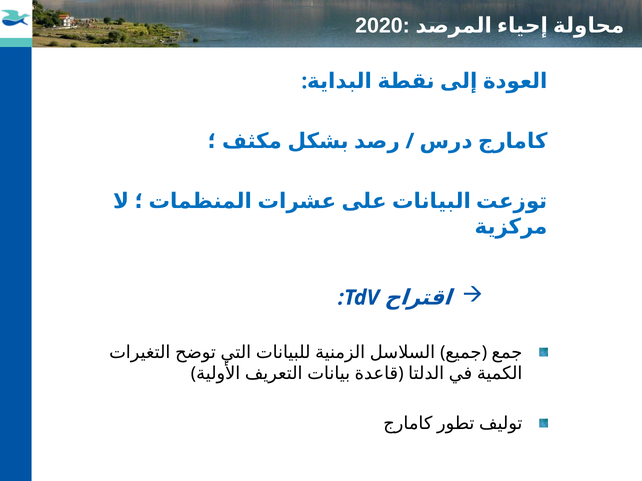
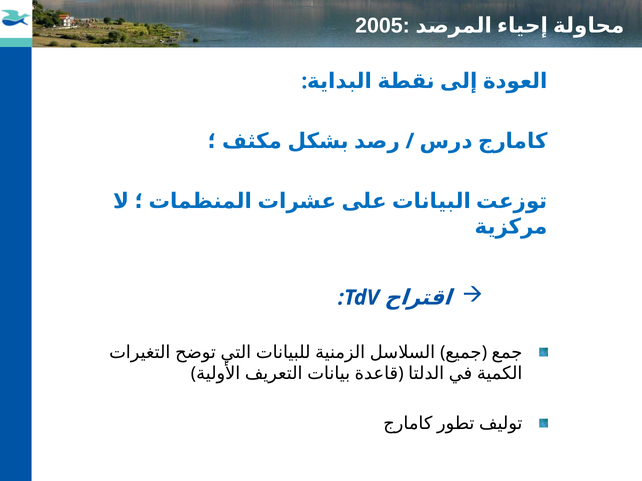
2020: 2020 -> 2005 (383, 26)
